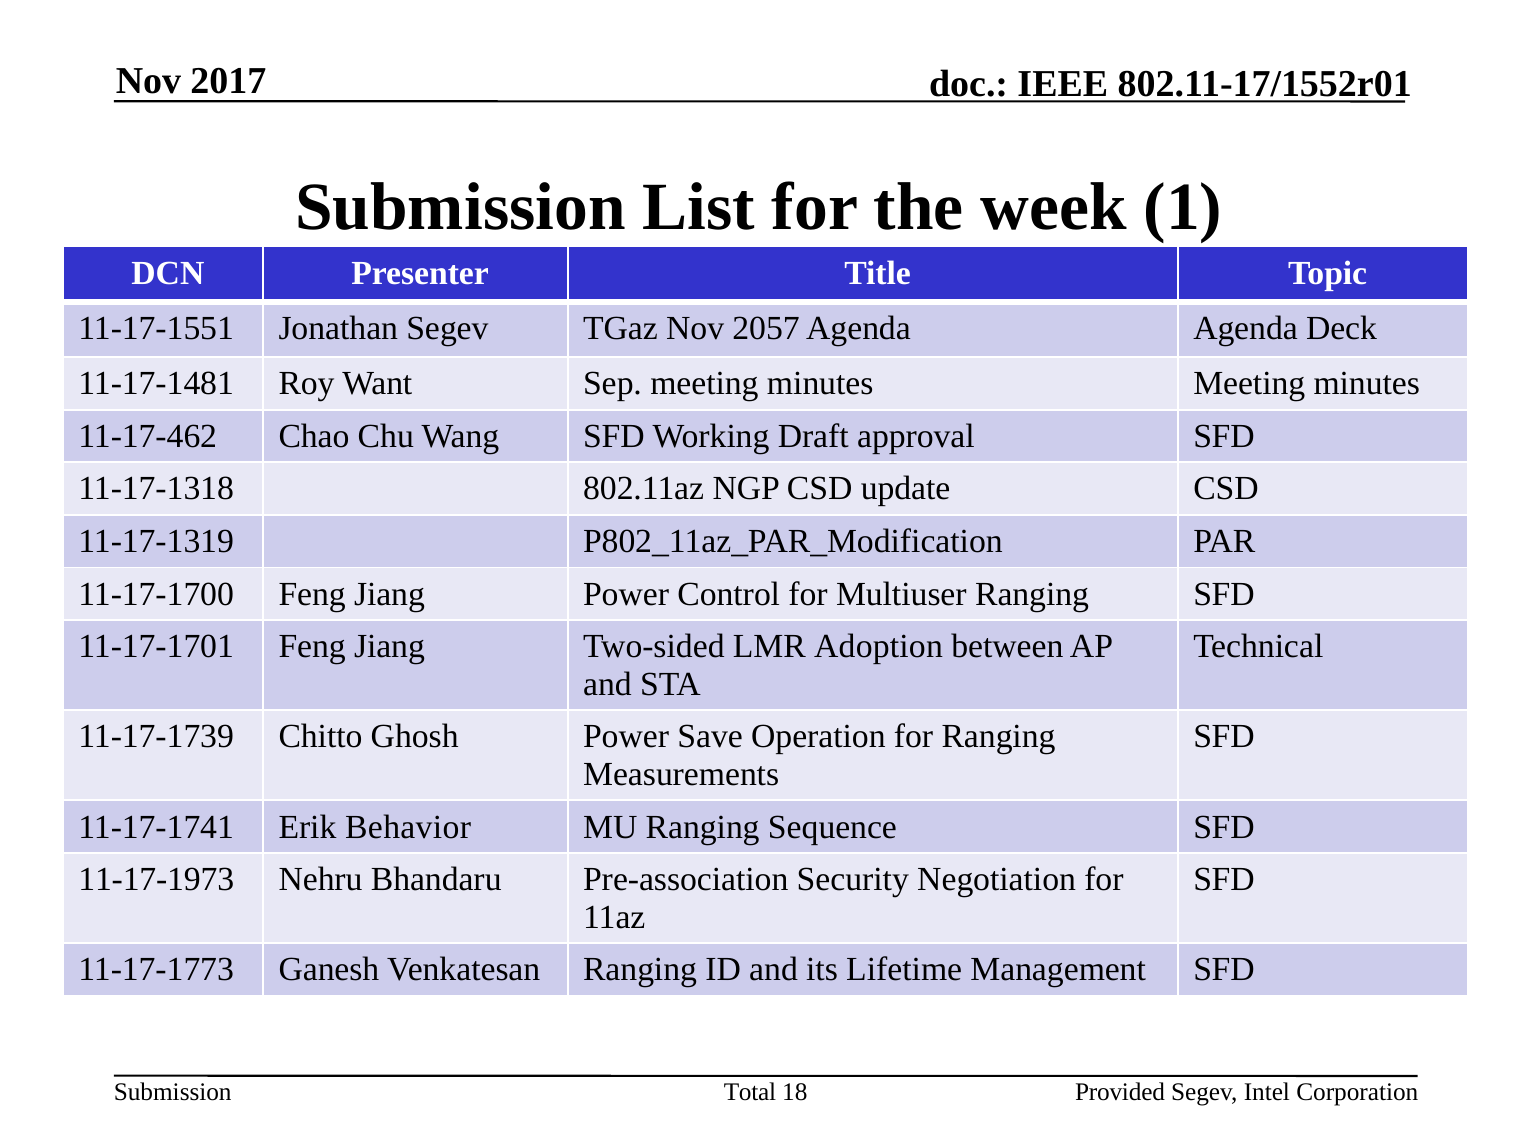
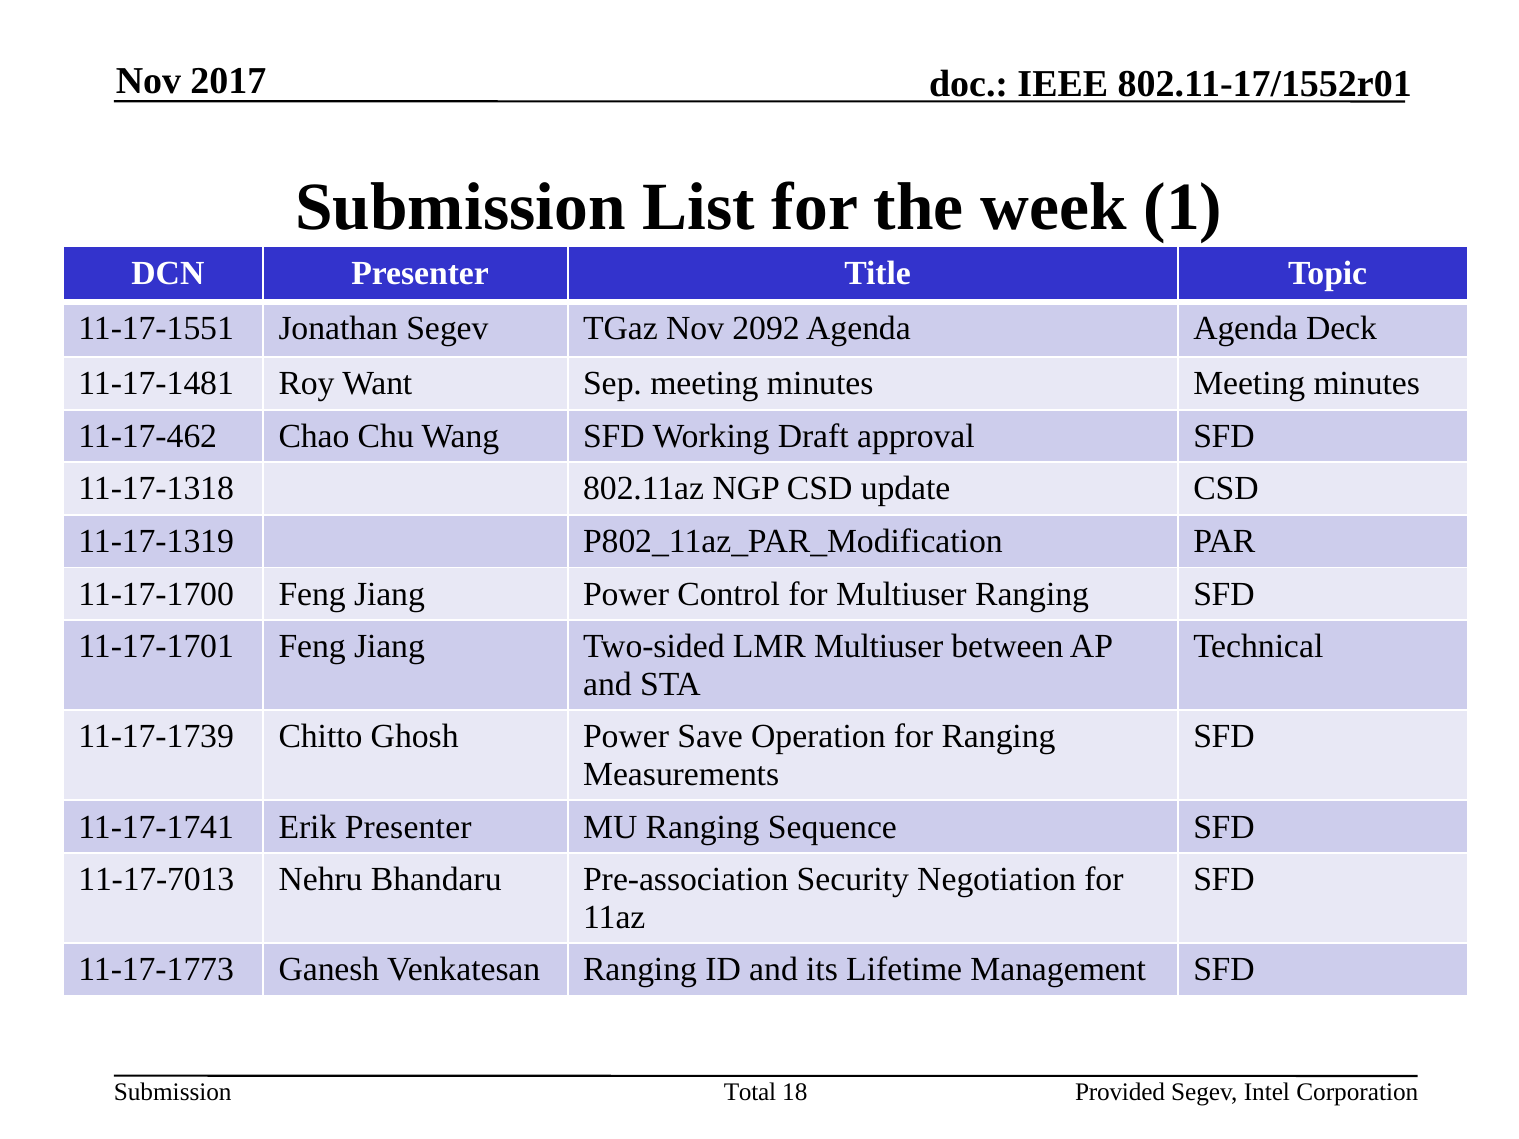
2057: 2057 -> 2092 (766, 328)
LMR Adoption: Adoption -> Multiuser (879, 647)
Erik Behavior: Behavior -> Presenter (408, 827)
11-17-1973: 11-17-1973 -> 11-17-7013 (156, 880)
